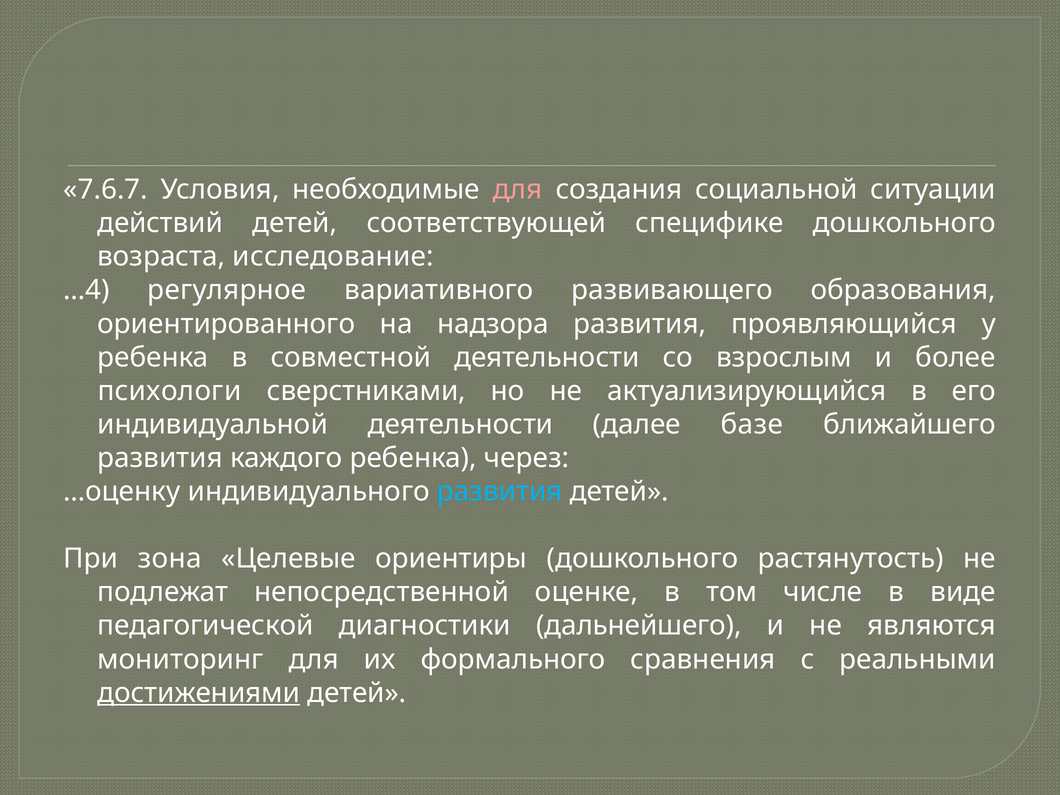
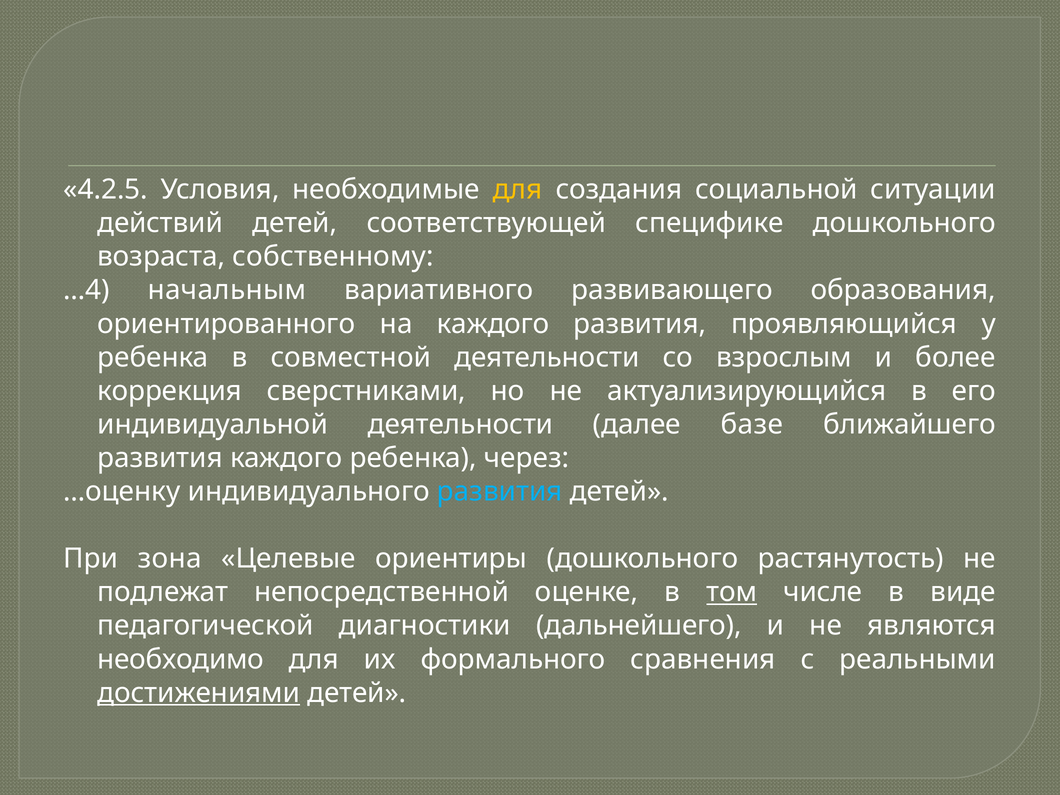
7.6.7: 7.6.7 -> 4.2.5 (106, 190)
для colour: pink -> yellow (518, 190)
исследование: исследование -> собственному (333, 257)
регулярное: регулярное -> начальным (227, 290)
на надзора: надзора -> каждого (493, 324)
психологи: психологи -> коррекция (170, 391)
том underline: none -> present (732, 592)
мониторинг: мониторинг -> необходимо (181, 659)
